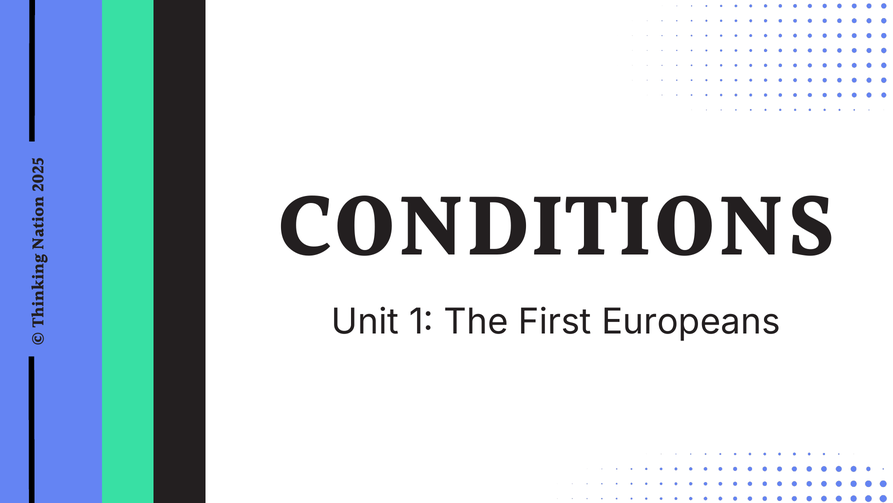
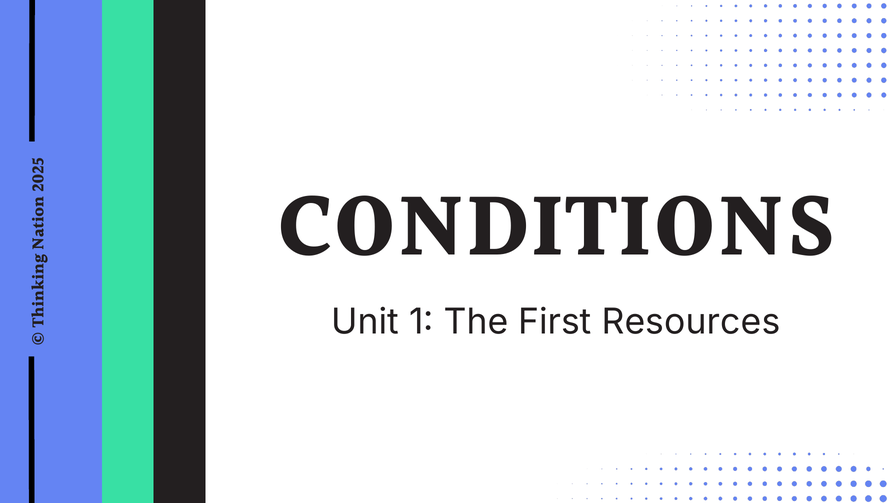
Europeans: Europeans -> Resources (691, 321)
